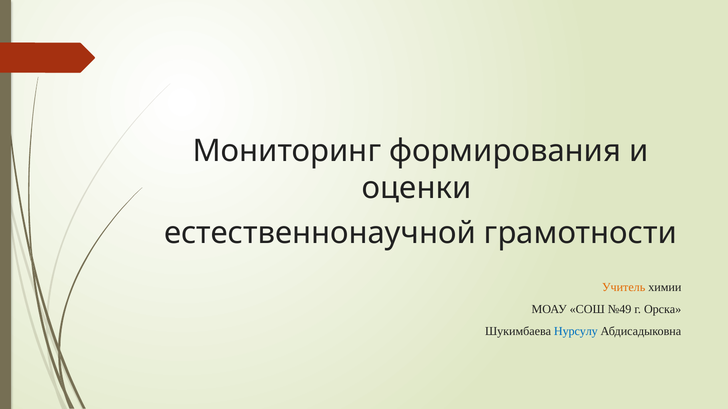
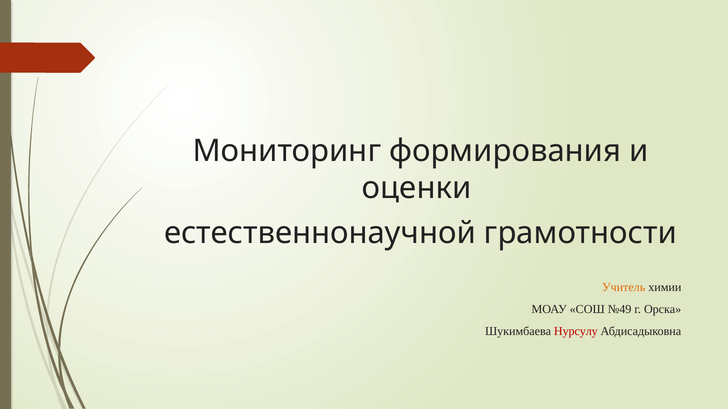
Нурсулу colour: blue -> red (576, 332)
